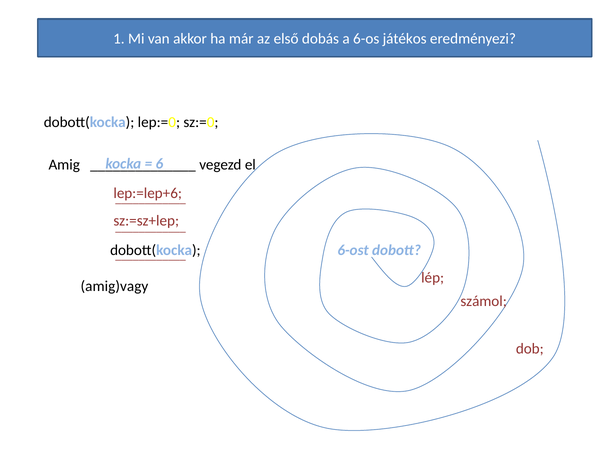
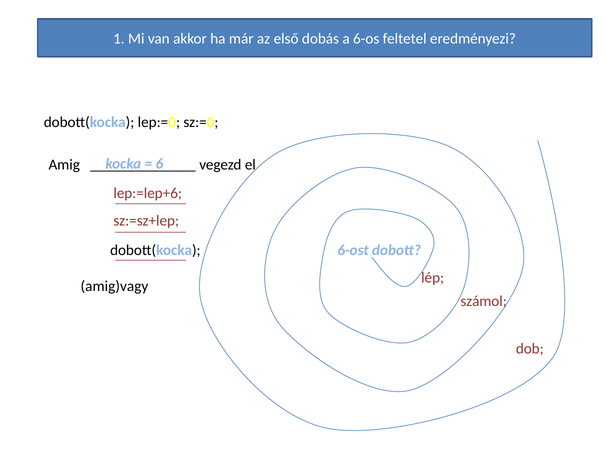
játékos: játékos -> feltetel (405, 39)
